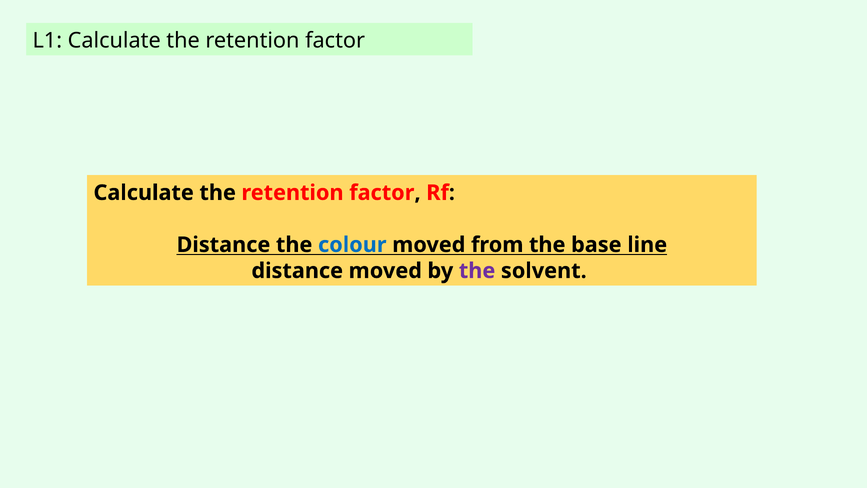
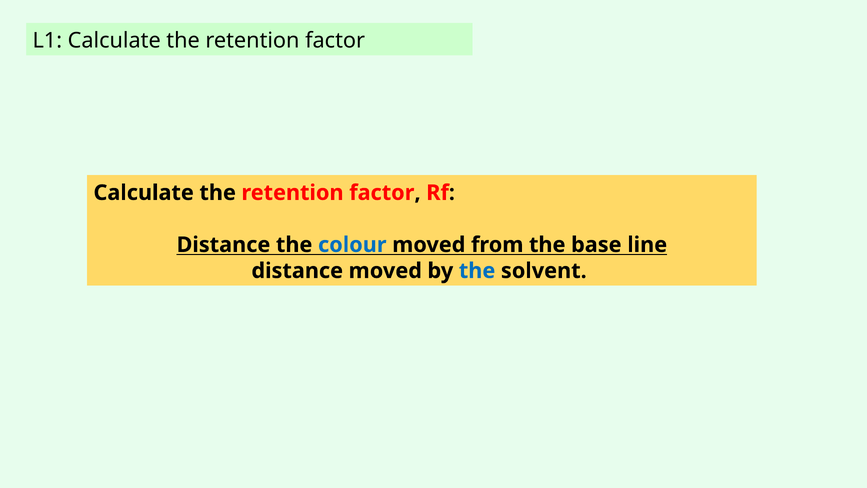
the colour: purple -> blue (477, 271)
